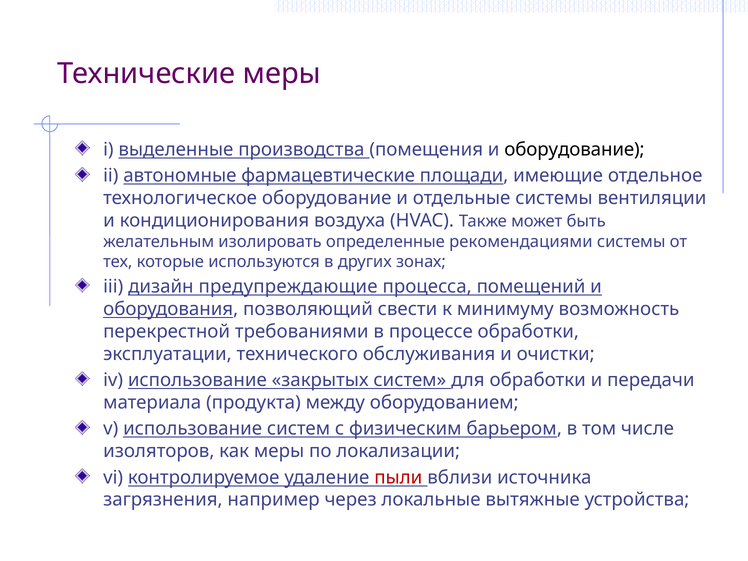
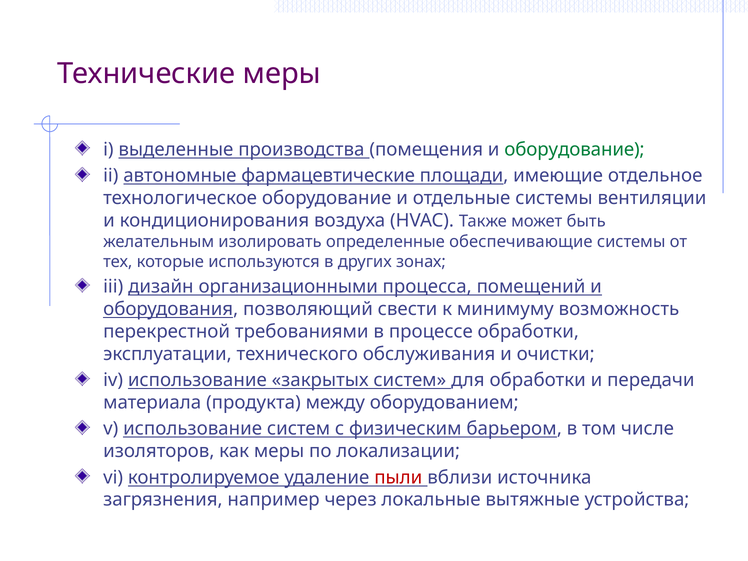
оборудование colour: black -> green (574, 149)
рекомендациями: рекомендациями -> обеспечивающие (521, 242)
предупреждающие: предупреждающие -> организационными (288, 287)
